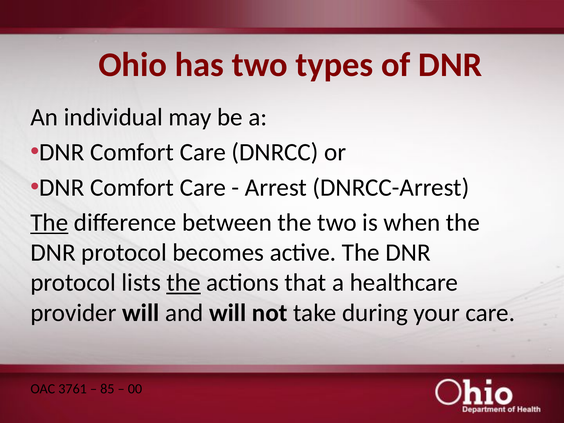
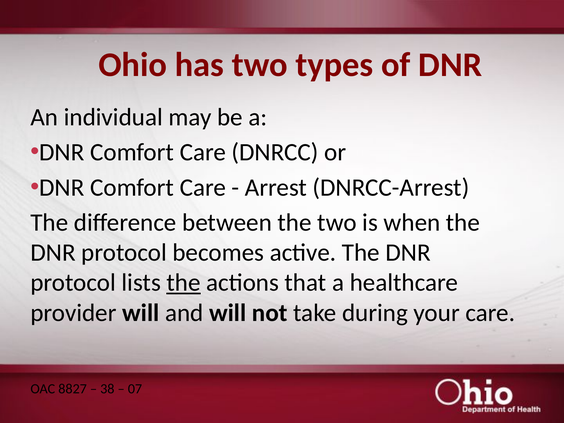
The underline: present -> none (49, 223)
3761: 3761 -> 8827 (73, 389)
85: 85 -> 38 (107, 389)
00: 00 -> 07 (135, 389)
